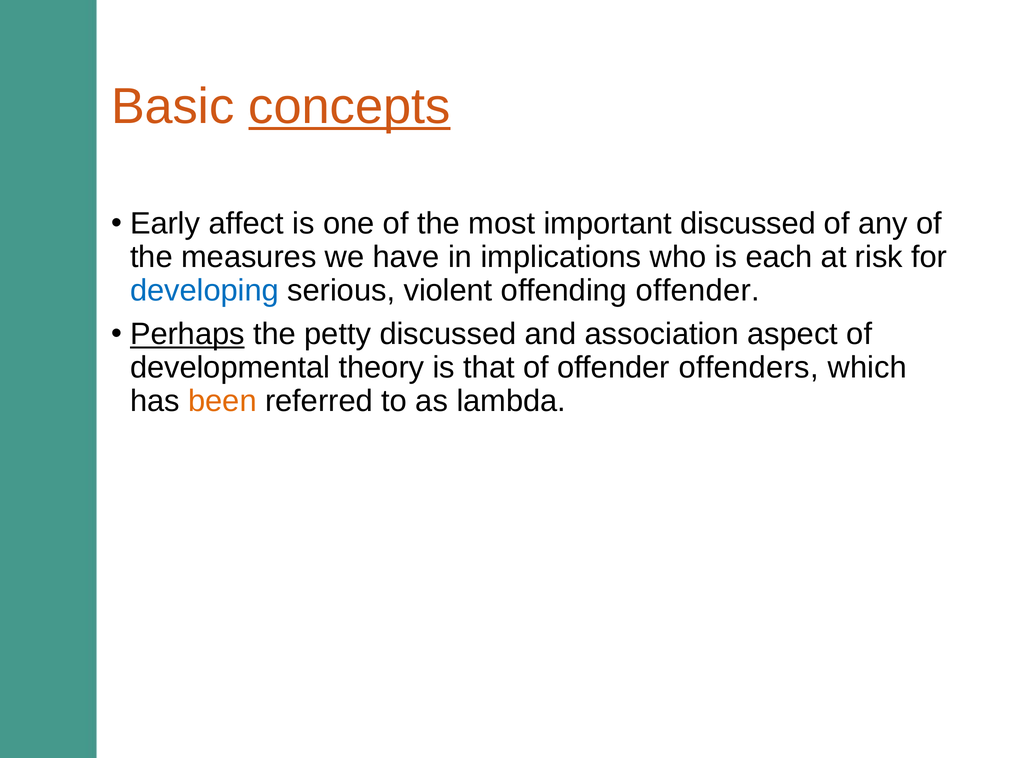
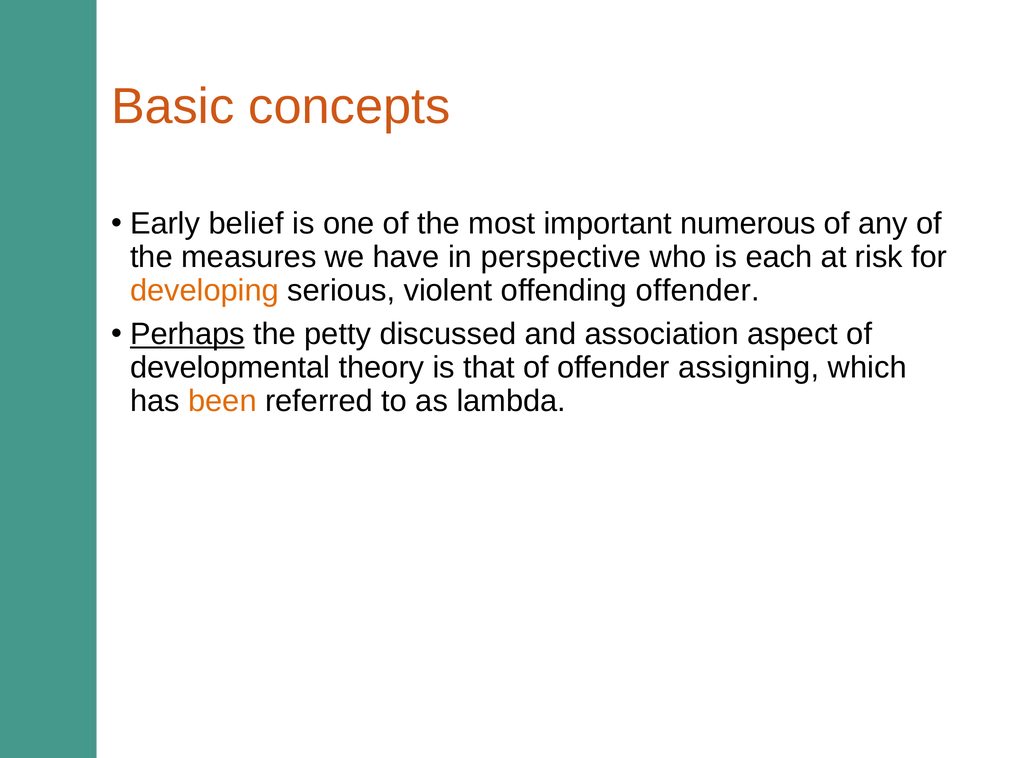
concepts underline: present -> none (349, 107)
affect: affect -> belief (246, 224)
important discussed: discussed -> numerous (748, 224)
implications: implications -> perspective (561, 257)
developing colour: blue -> orange (204, 290)
offenders: offenders -> assigning (749, 367)
